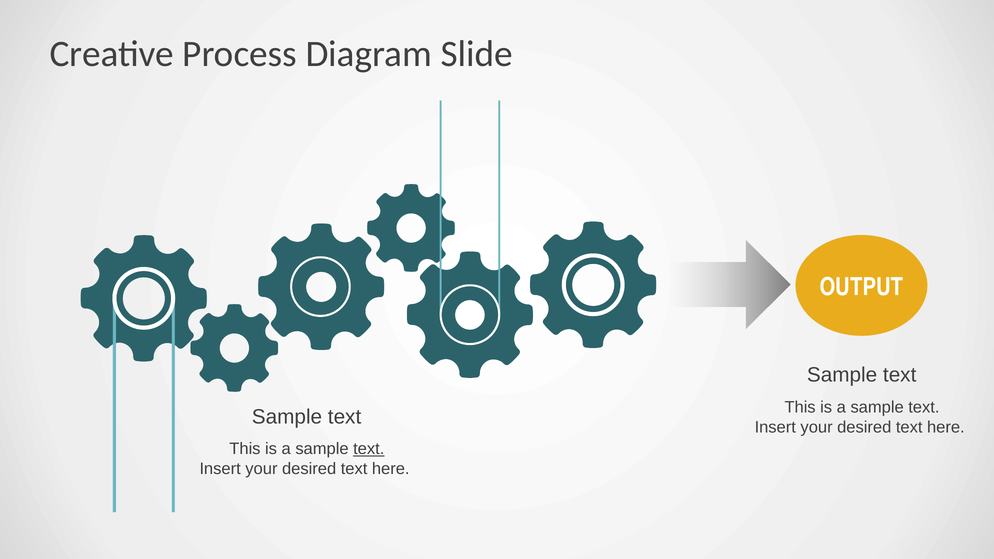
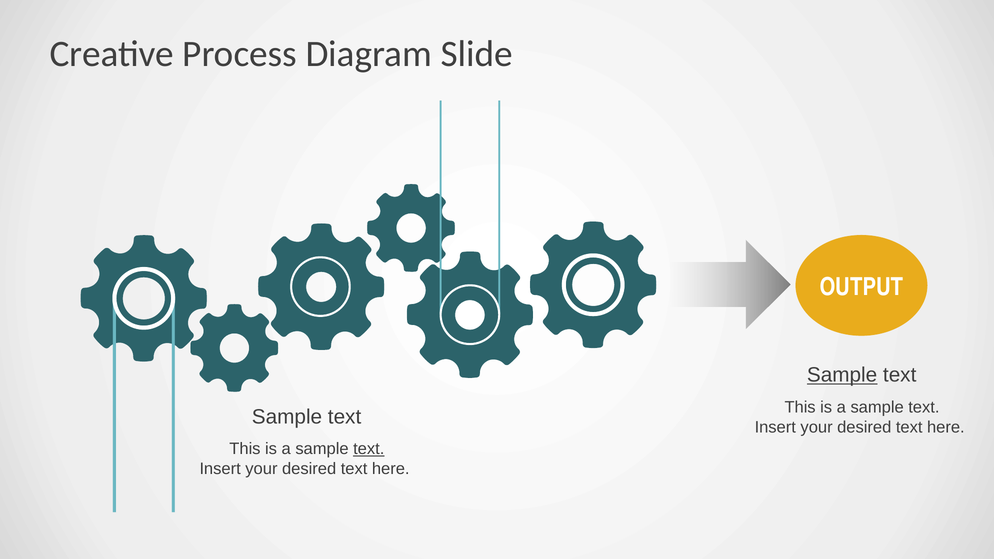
Sample underline: none -> present (842, 375)
